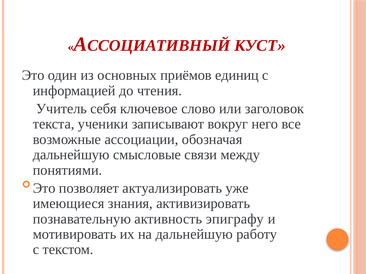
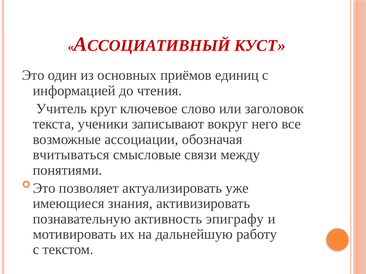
себя: себя -> круг (104, 109)
дальнейшую: дальнейшую -> вчитываться (71, 155)
